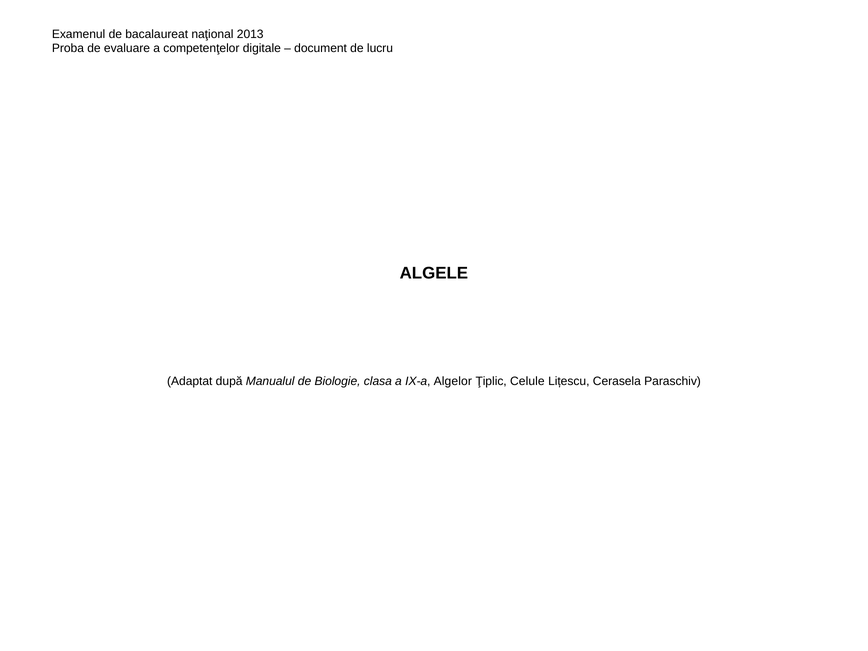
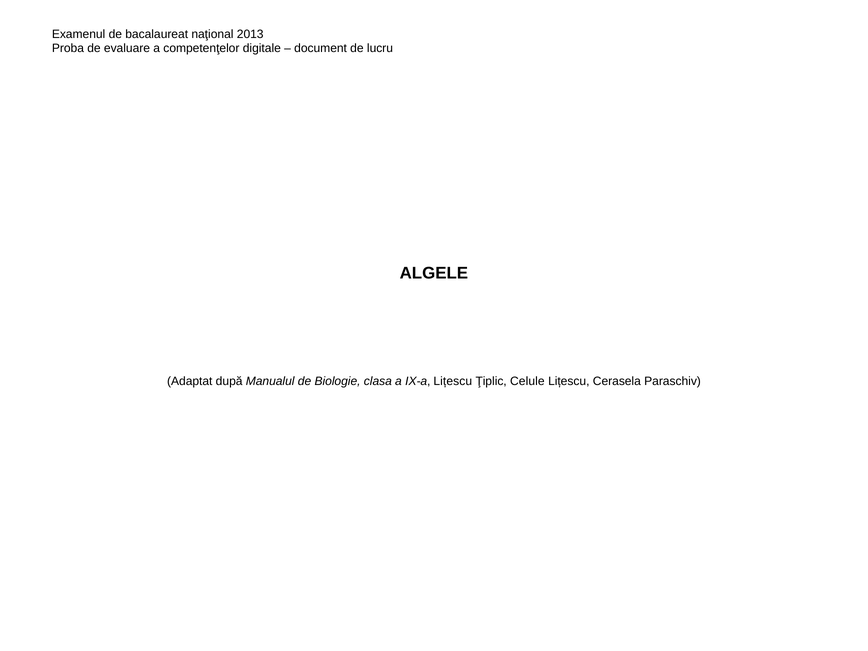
IX-a Algelor: Algelor -> Lițescu (453, 381)
